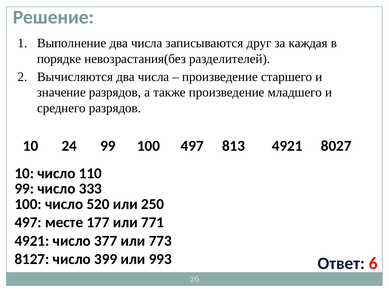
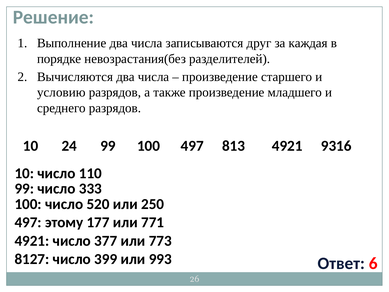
значение: значение -> условию (61, 92)
8027: 8027 -> 9316 (336, 146)
месте: месте -> этому (64, 222)
